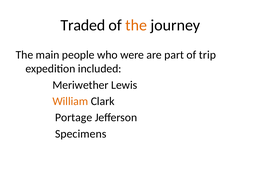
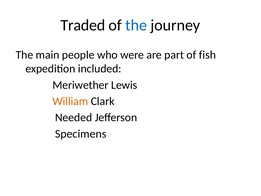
the colour: orange -> blue (136, 25)
trip: trip -> fish (207, 55)
Portage: Portage -> Needed (74, 117)
